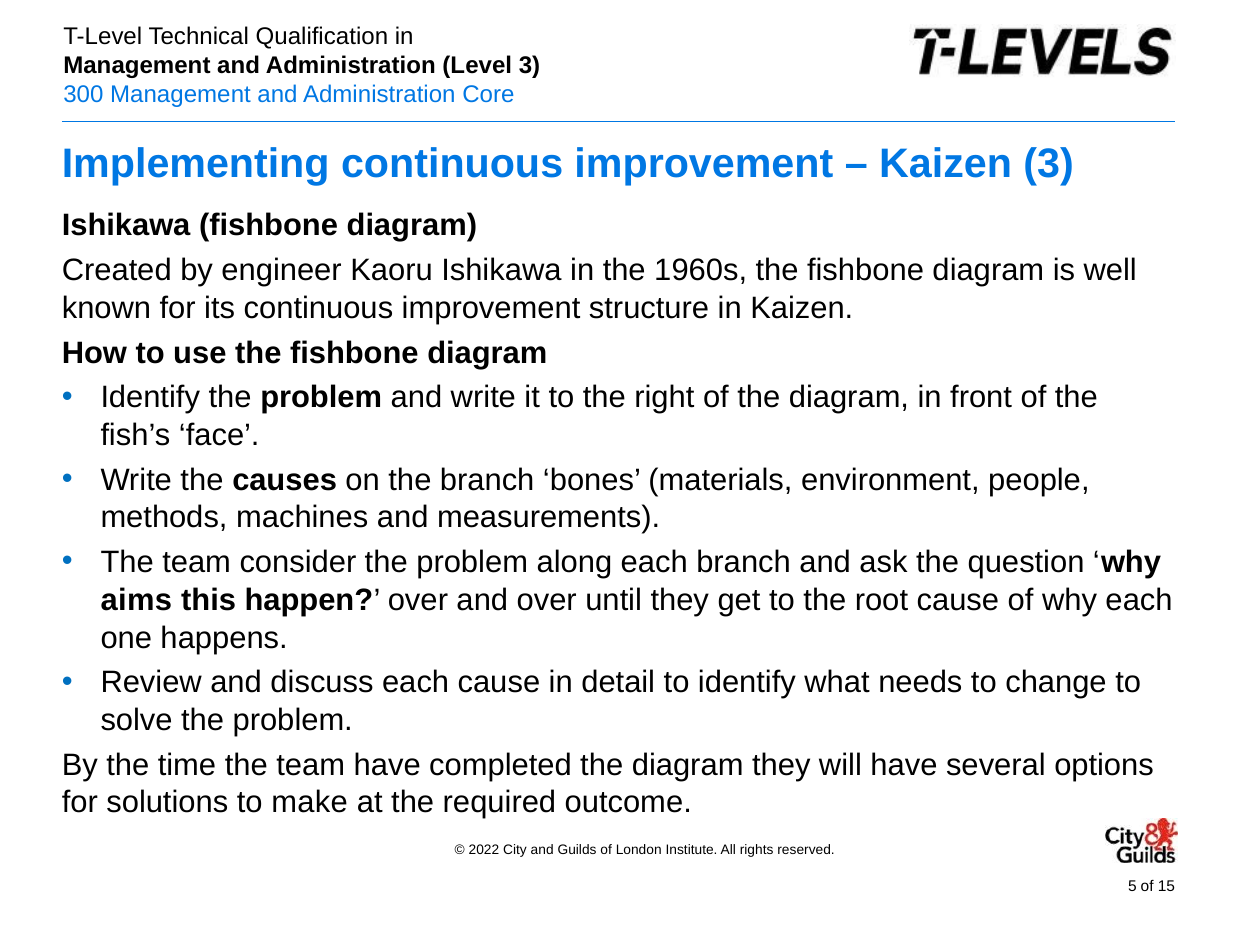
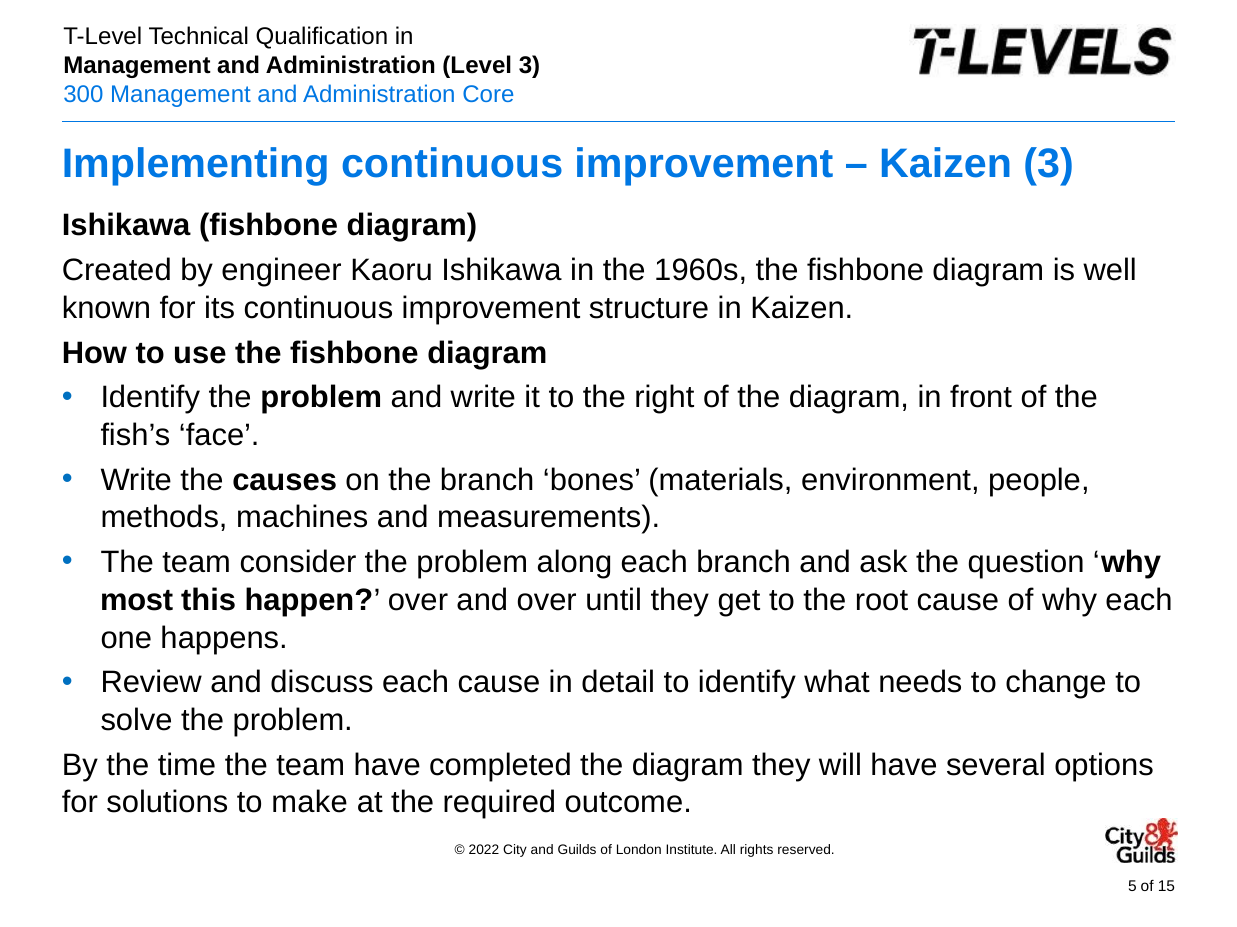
aims: aims -> most (137, 601)
